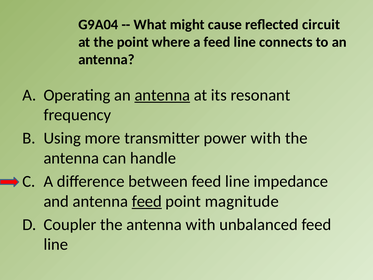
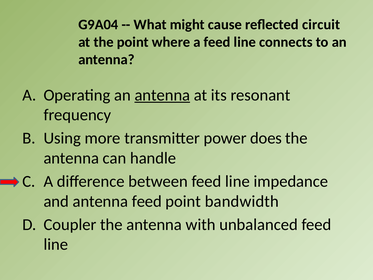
power with: with -> does (266, 138)
feed underline: present -> none (147, 201)
magnitude: magnitude -> bandwidth (242, 201)
